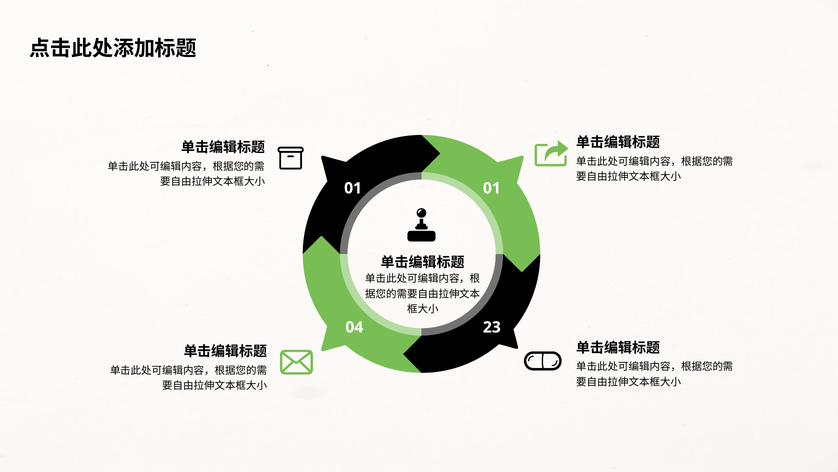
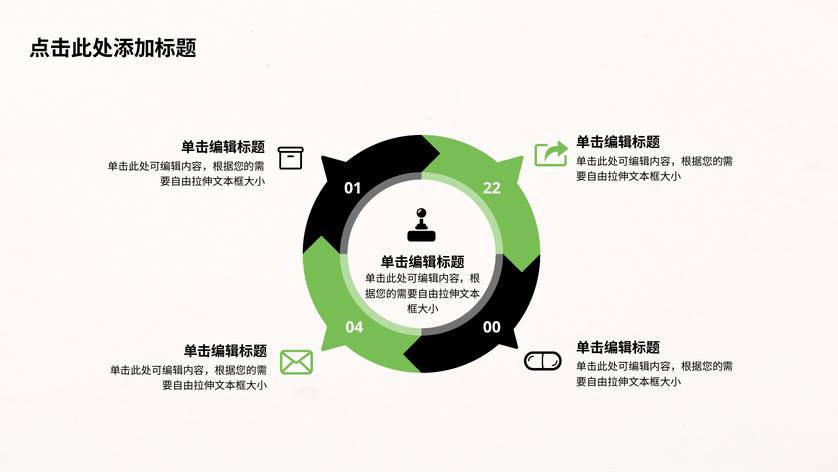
01 01: 01 -> 22 (492, 188)
23: 23 -> 00 (492, 327)
